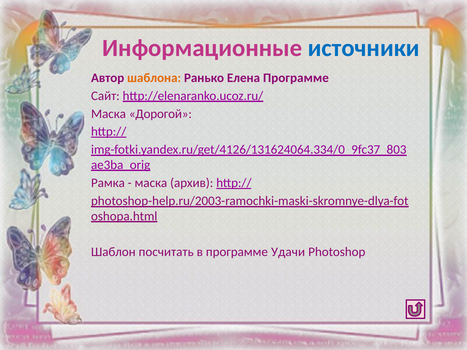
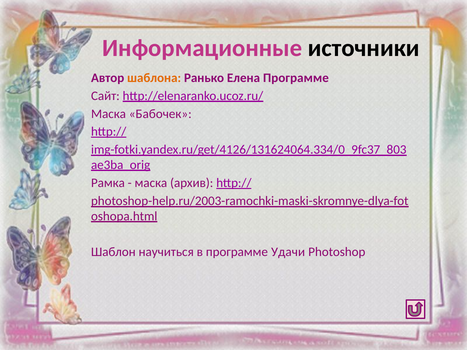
источники colour: blue -> black (364, 48)
Дорогой: Дорогой -> Бабочек (160, 114)
посчитать: посчитать -> научиться (166, 252)
